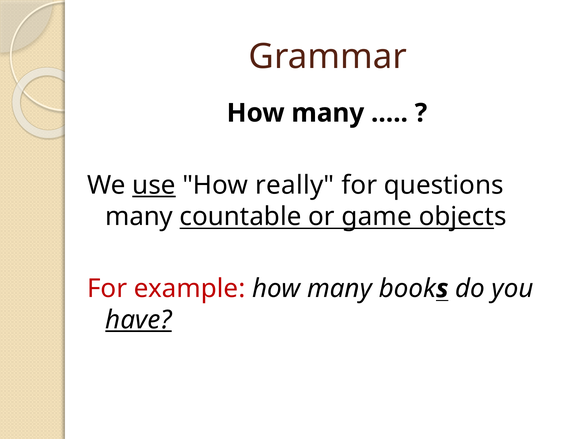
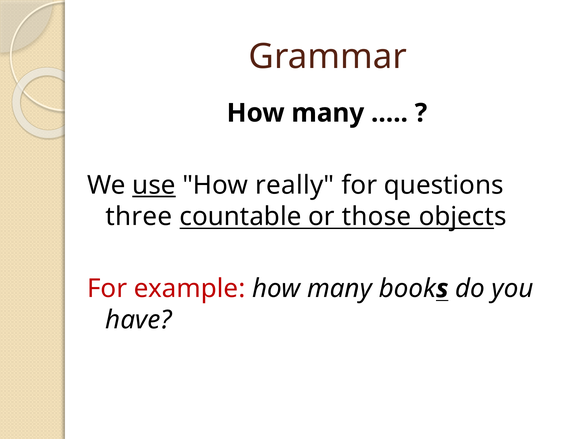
many: many -> three (139, 217)
game: game -> those (377, 217)
have underline: present -> none (138, 320)
